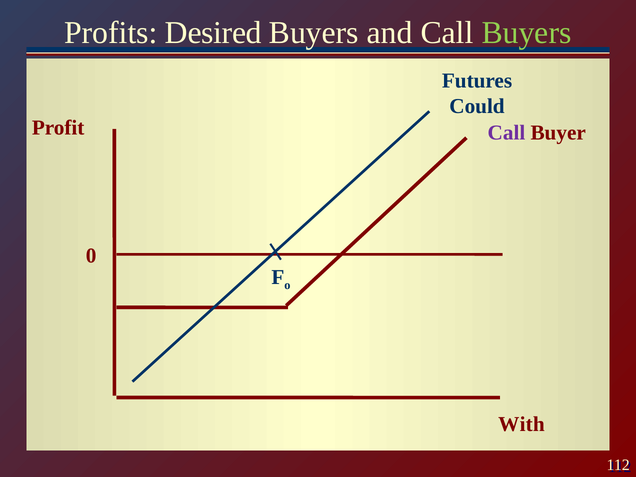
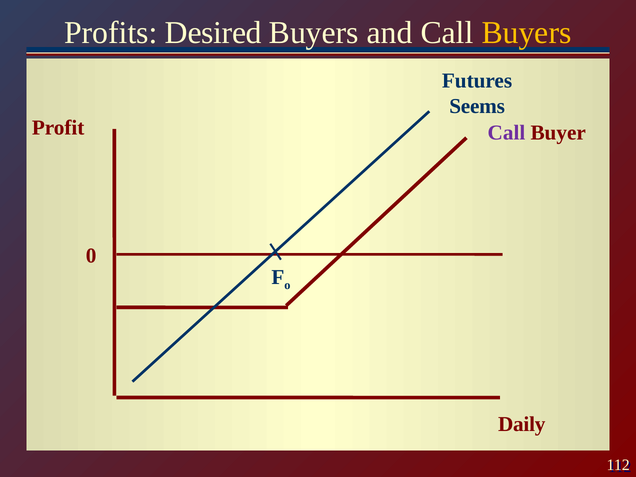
Buyers colour: light green -> yellow (527, 33)
Could: Could -> Seems (477, 106)
With: With -> Daily (522, 424)
